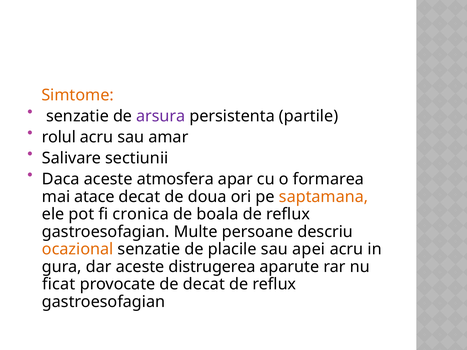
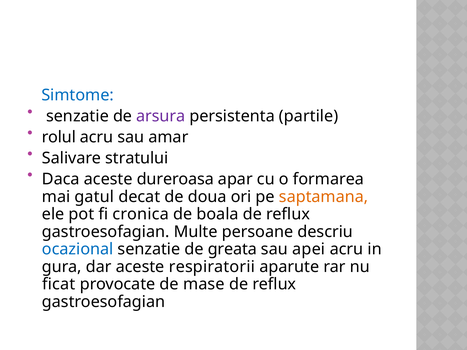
Simtome colour: orange -> blue (78, 95)
sectiunii: sectiunii -> stratului (137, 158)
atmosfera: atmosfera -> dureroasa (175, 179)
atace: atace -> gatul (94, 197)
ocazional colour: orange -> blue (78, 249)
placile: placile -> greata (232, 249)
distrugerea: distrugerea -> respiratorii (212, 267)
de decat: decat -> mase (204, 284)
